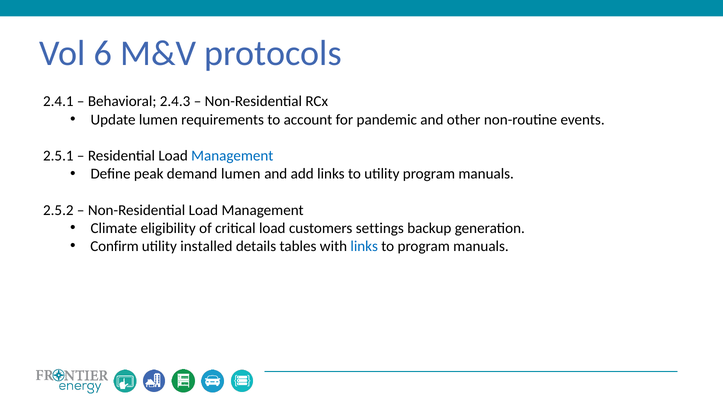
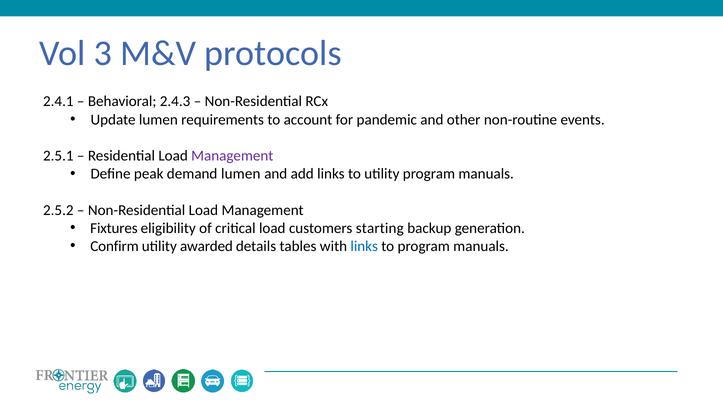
6: 6 -> 3 (103, 53)
Management colour: blue -> purple (232, 156)
Climate: Climate -> Fixtures (114, 228)
settings: settings -> starting (380, 228)
installed: installed -> awarded (206, 246)
